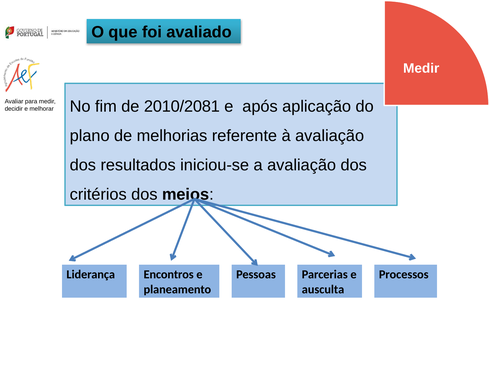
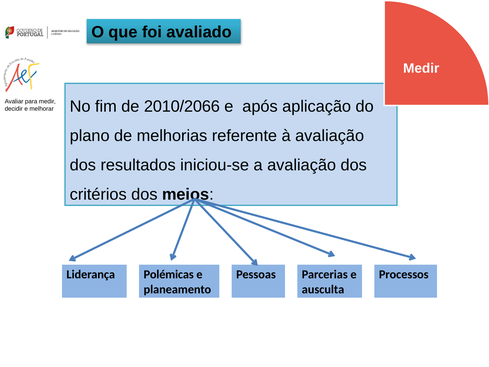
2010/2081: 2010/2081 -> 2010/2066 (182, 106)
Encontros: Encontros -> Polémicas (169, 274)
